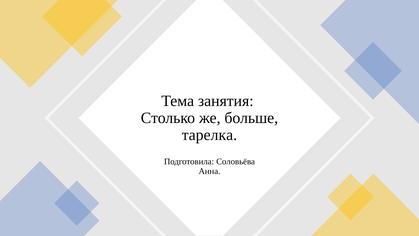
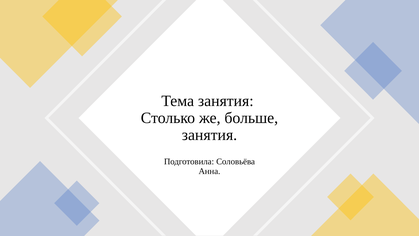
тарелка: тарелка -> занятия (209, 135)
